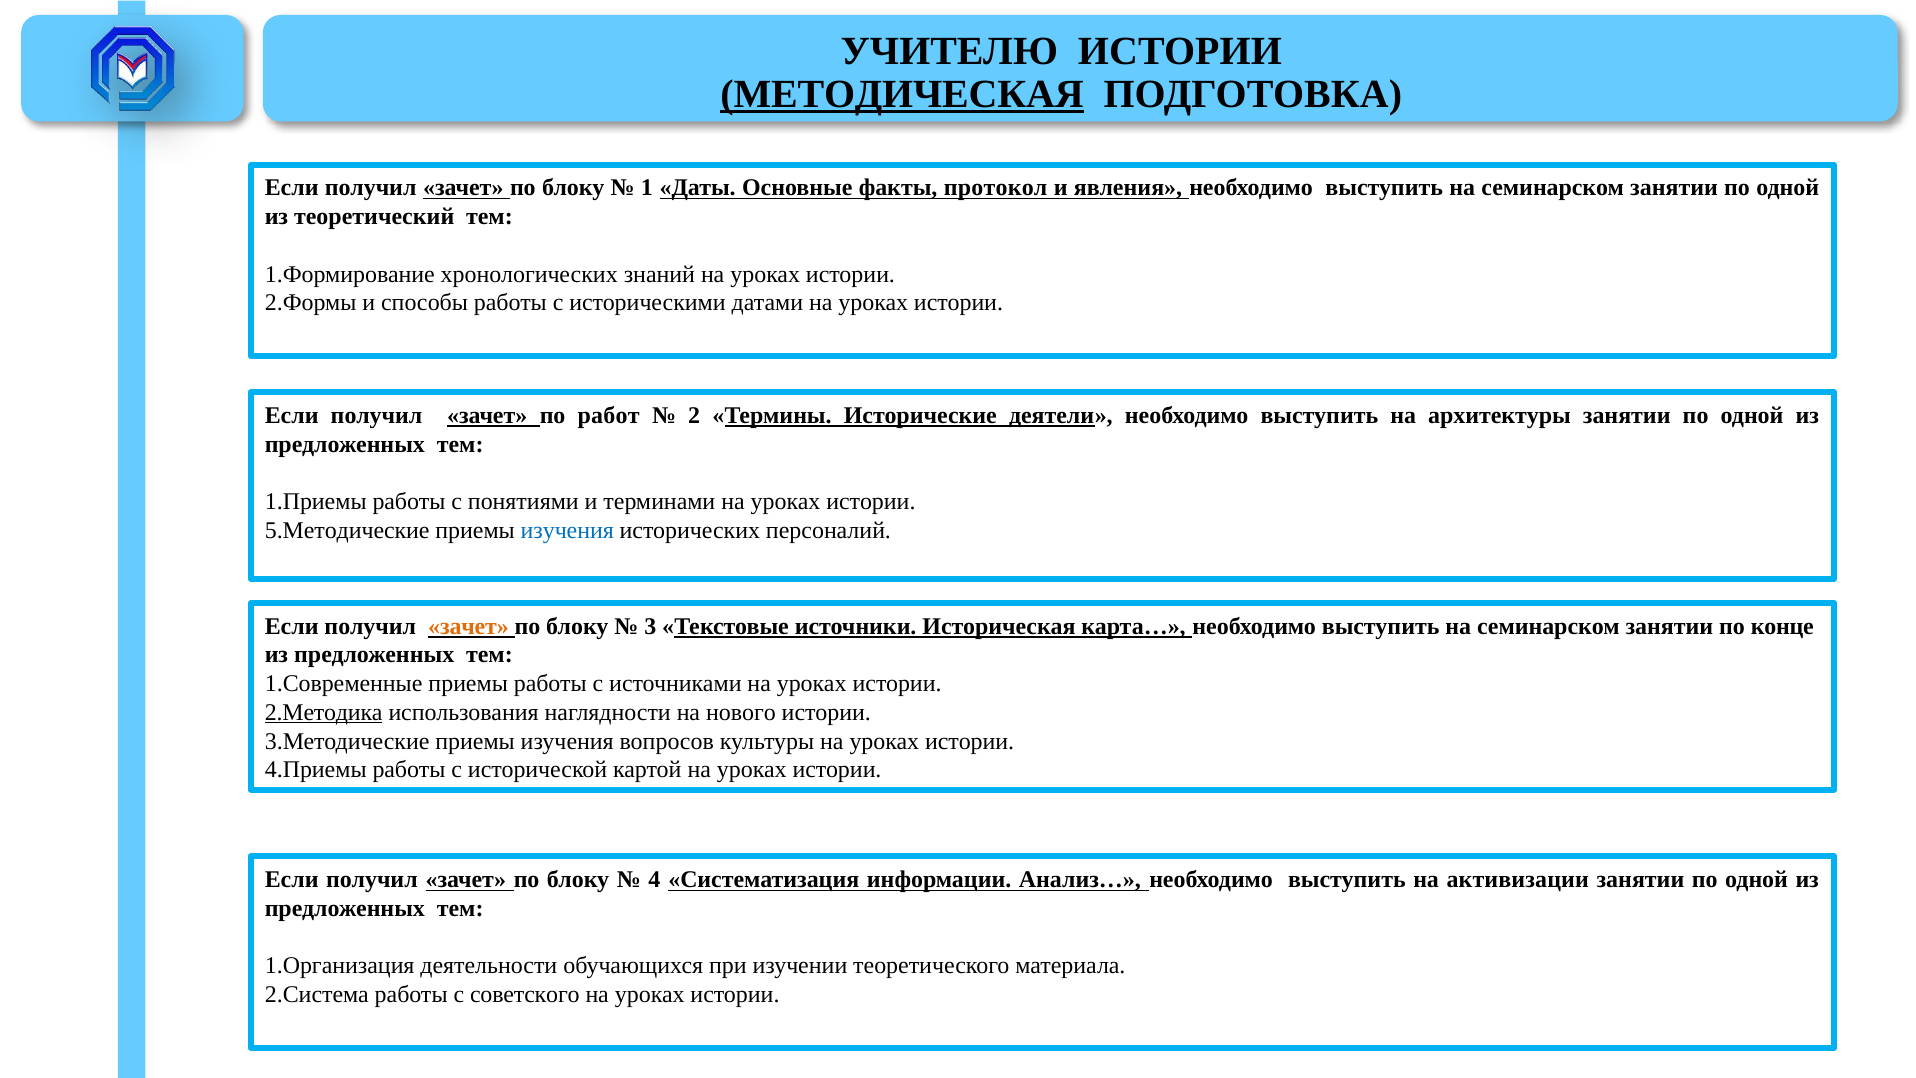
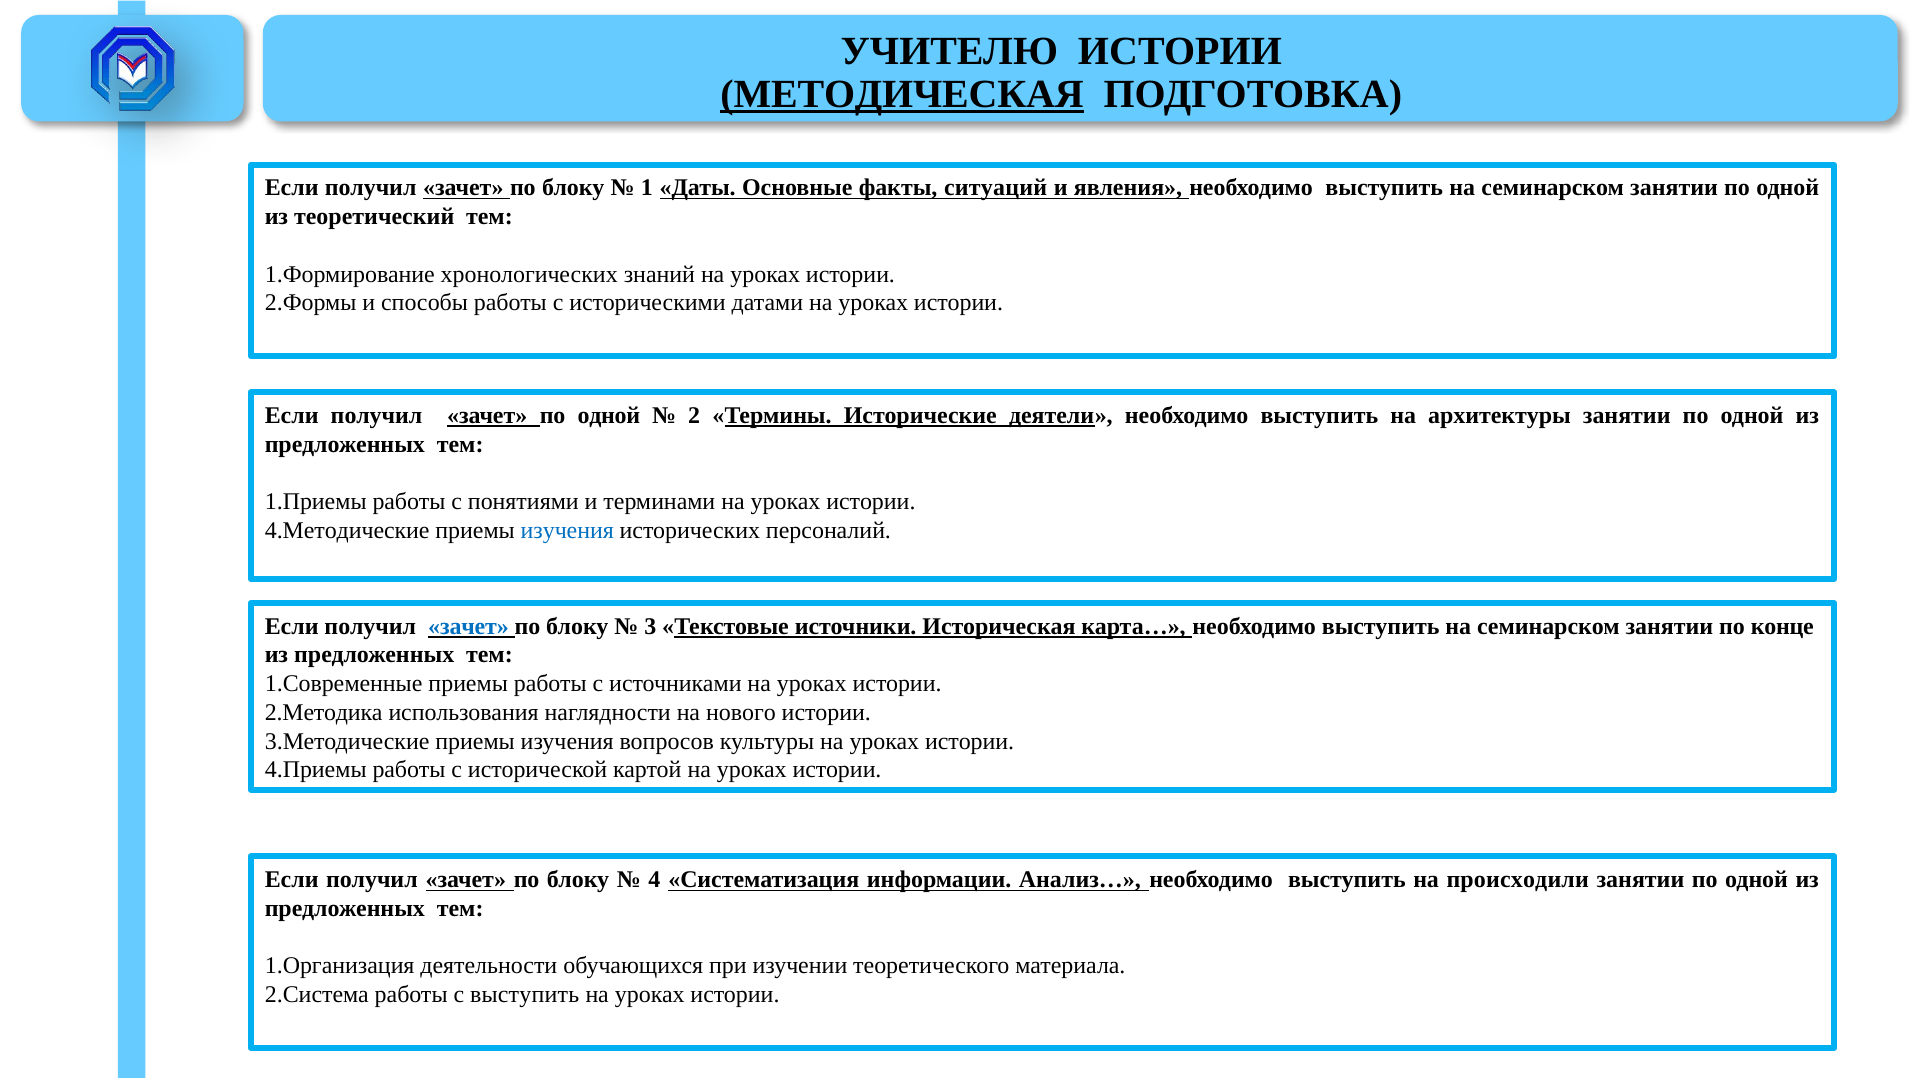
протокол: протокол -> ситуаций (996, 188)
зачет по работ: работ -> одной (609, 415)
5.Методические: 5.Методические -> 4.Методические (347, 530)
зачет colour: orange -> blue (468, 626)
2.Методика underline: present -> none (324, 712)
активизации: активизации -> происходили (1518, 879)
с советского: советского -> выступить (525, 994)
